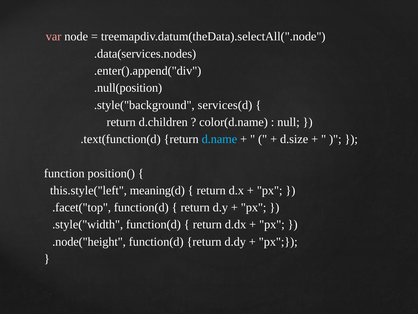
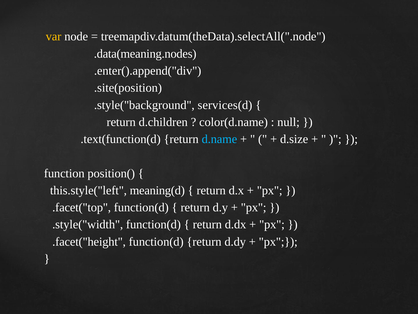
var colour: pink -> yellow (54, 37)
.data(services.nodes: .data(services.nodes -> .data(meaning.nodes (145, 54)
.null(position: .null(position -> .site(position (128, 88)
.node("height: .node("height -> .facet("height (89, 241)
